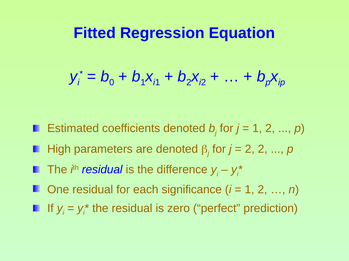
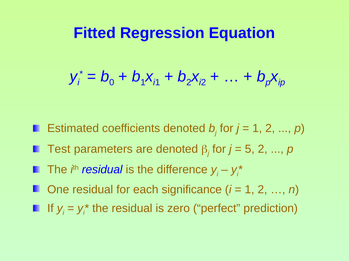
High: High -> Test (59, 149)
2: 2 -> 5 (250, 149)
